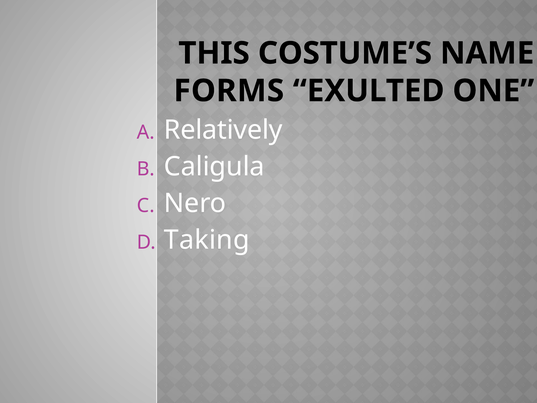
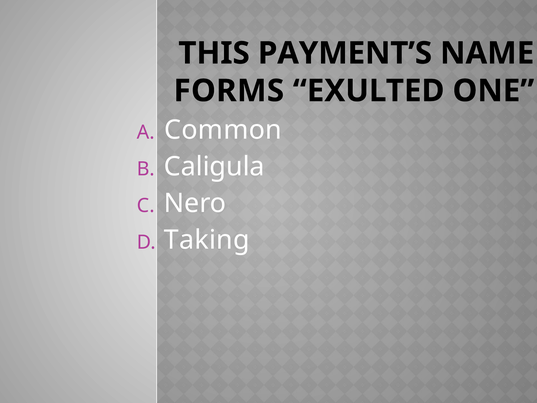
COSTUME’S: COSTUME’S -> PAYMENT’S (345, 53)
Relatively: Relatively -> Common (223, 130)
